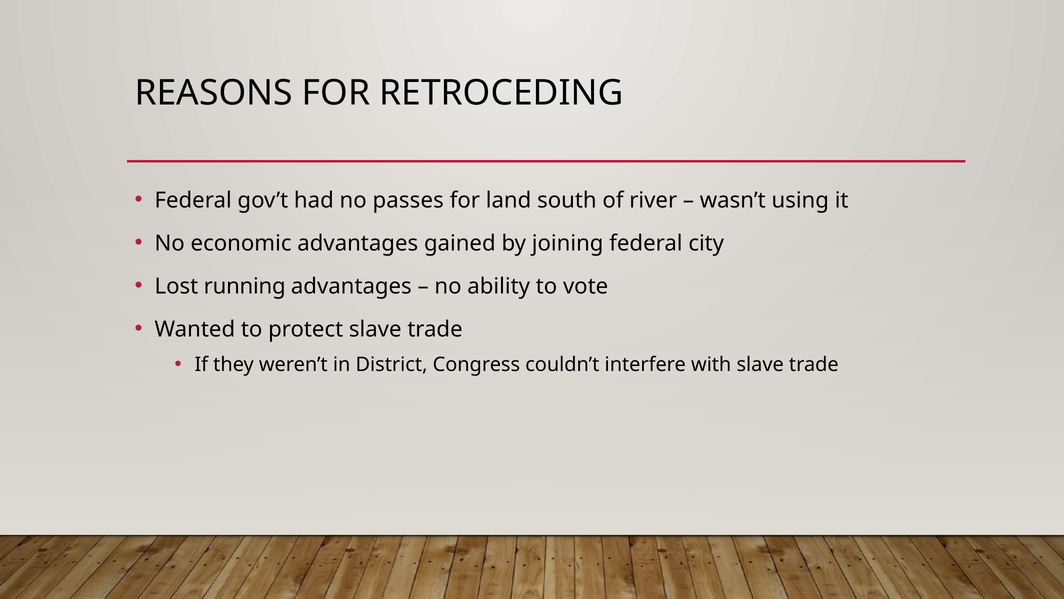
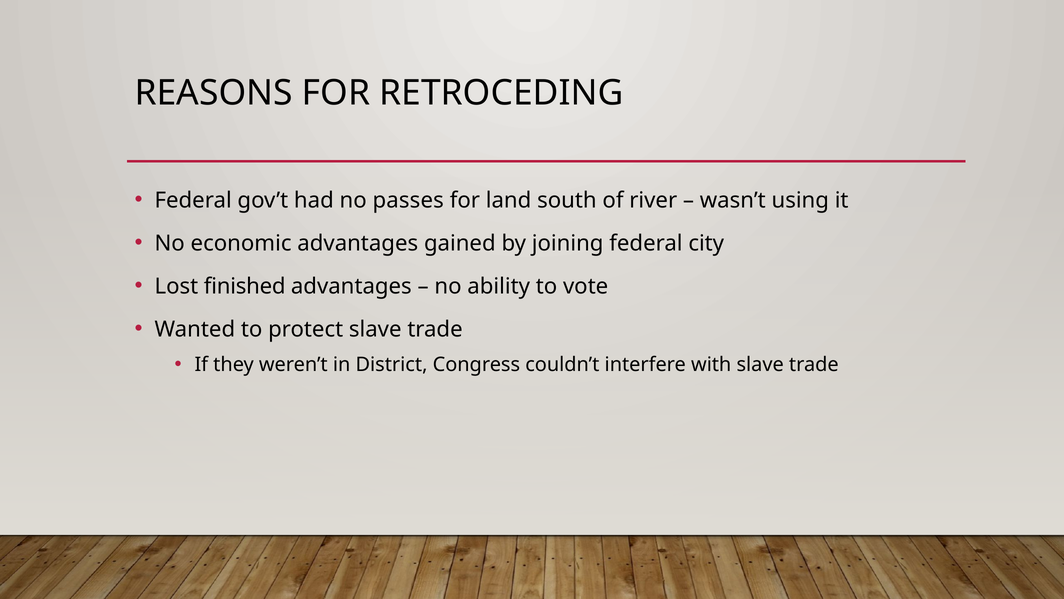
running: running -> finished (245, 286)
